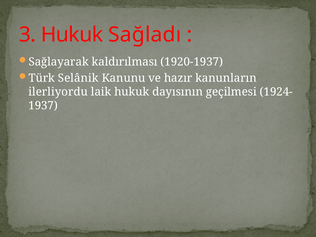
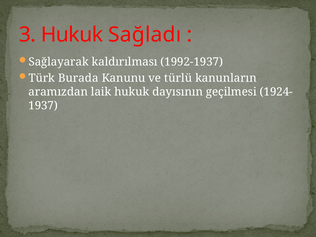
1920-1937: 1920-1937 -> 1992-1937 (192, 62)
Selânik: Selânik -> Burada (78, 78)
hazır: hazır -> türlü (178, 78)
ilerliyordu: ilerliyordu -> aramızdan (58, 92)
